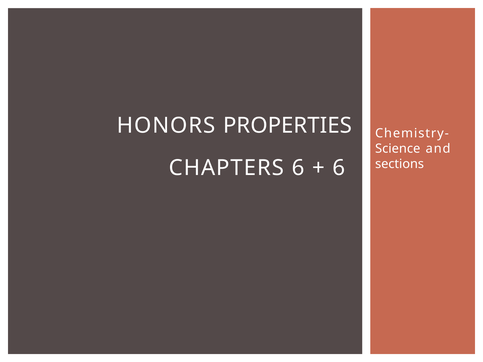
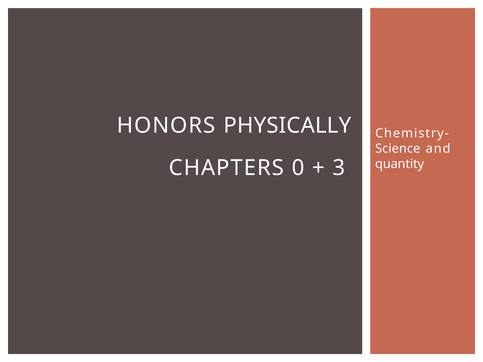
PROPERTIES: PROPERTIES -> PHYSICALLY (287, 126)
sections: sections -> quantity (400, 164)
CHAPTERS 6: 6 -> 0 (298, 168)
6: 6 -> 3 (339, 168)
